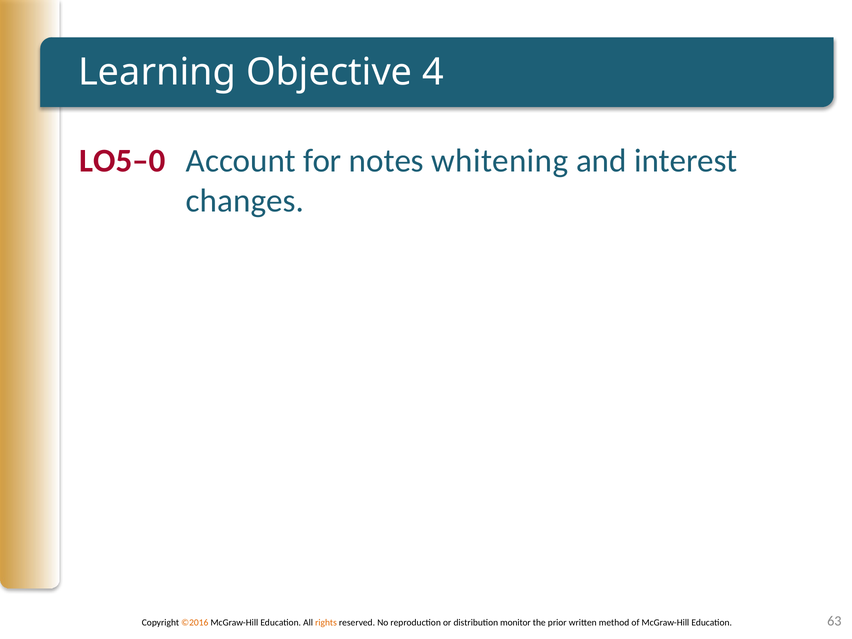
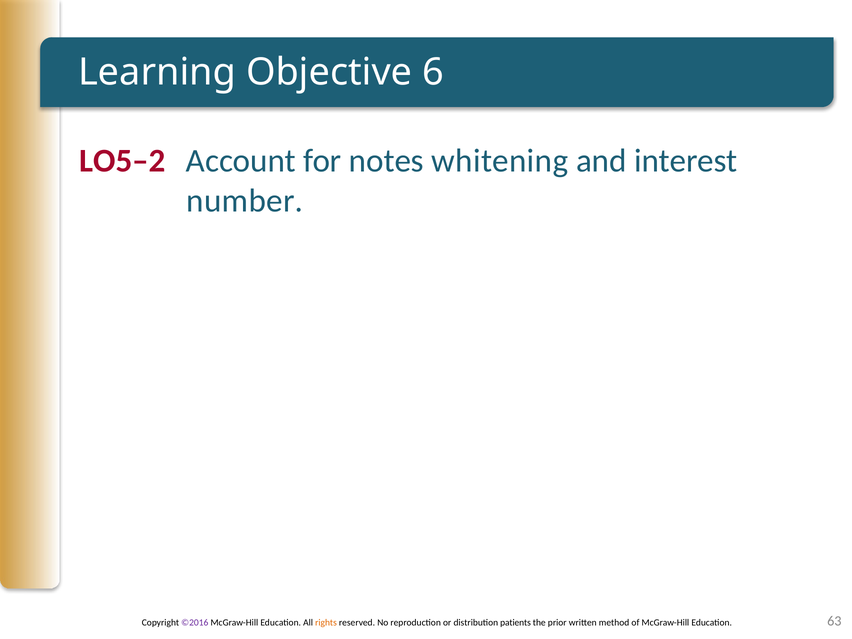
4: 4 -> 6 (433, 72)
LO5–0: LO5–0 -> LO5–2 (122, 161)
changes: changes -> number (245, 201)
©2016 colour: orange -> purple (195, 623)
monitor: monitor -> patients (516, 623)
